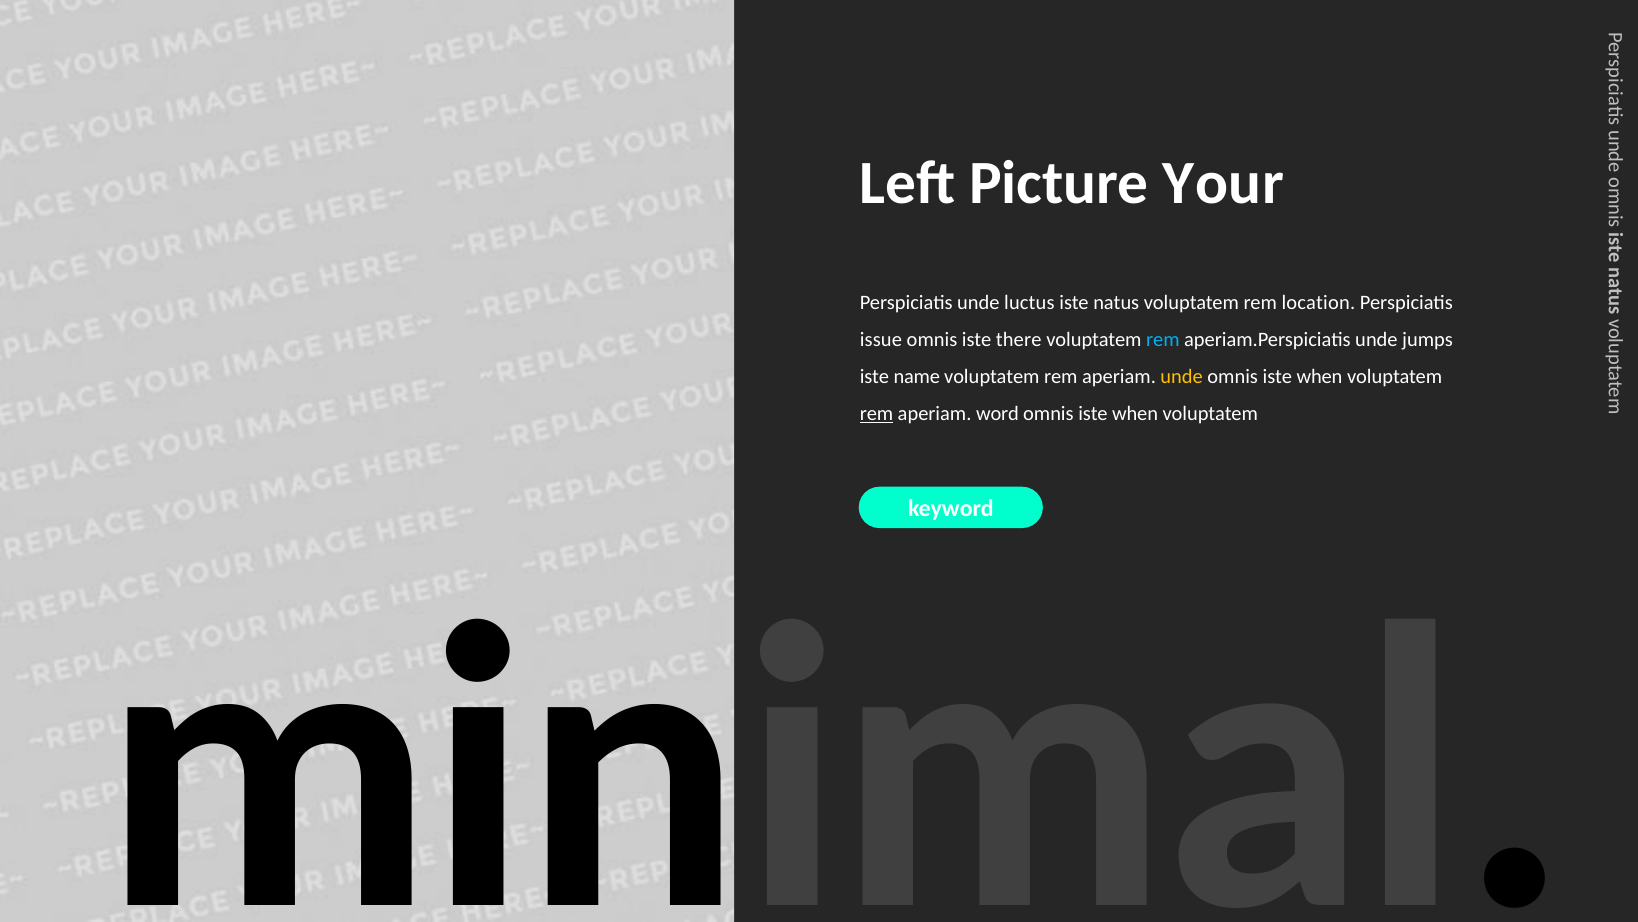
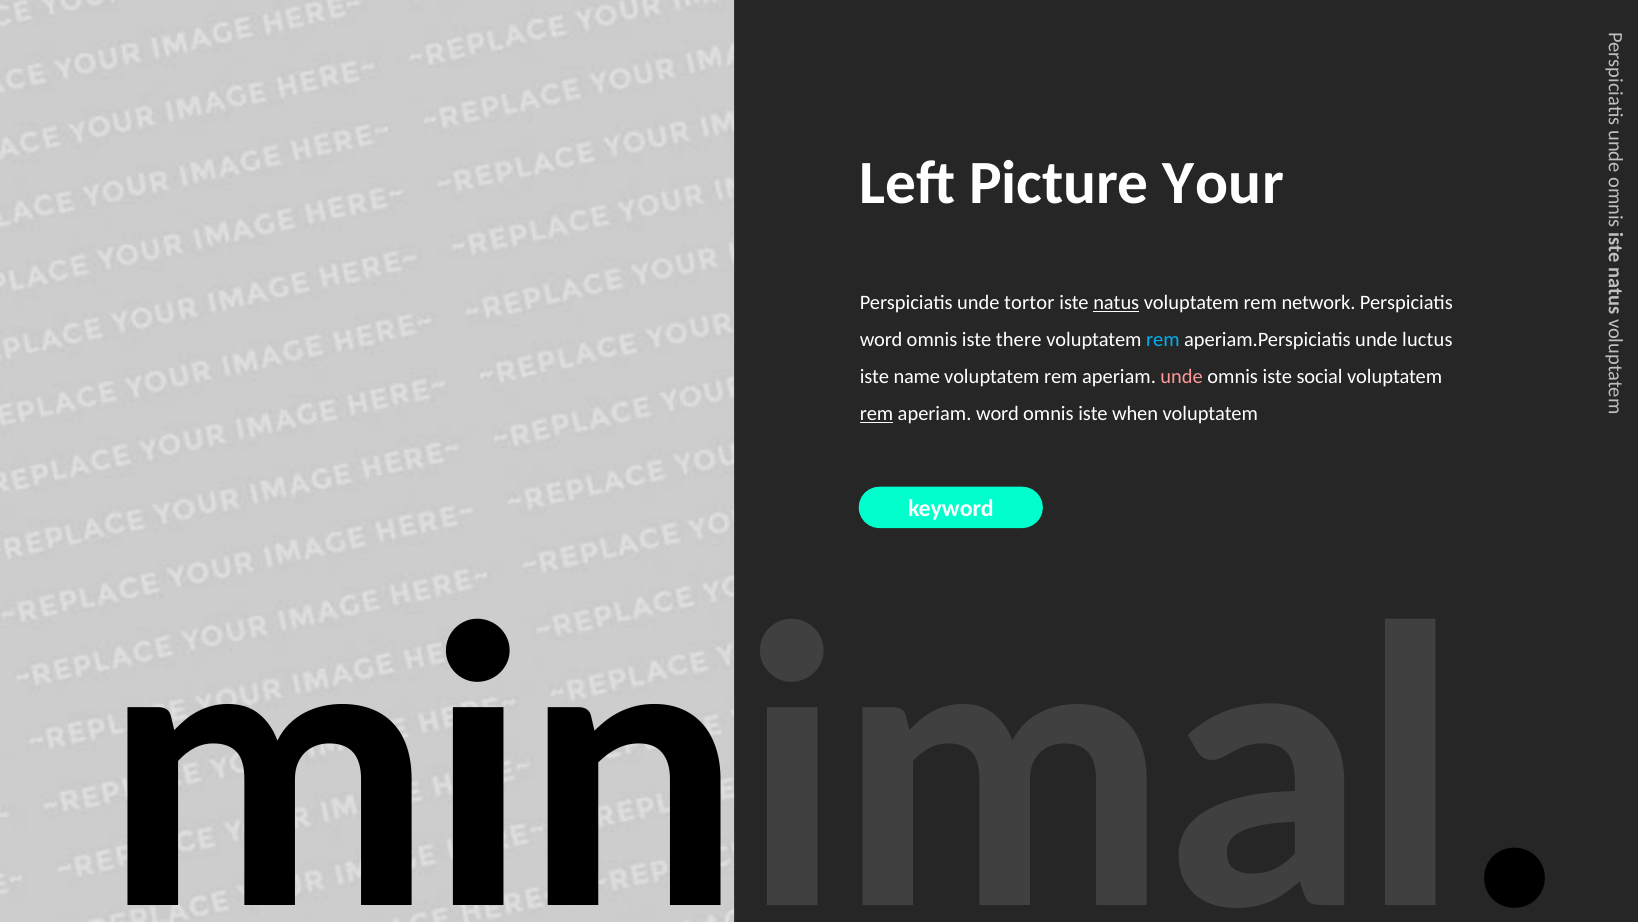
luctus: luctus -> tortor (1029, 303)
natus underline: none -> present (1116, 303)
location: location -> network (1318, 303)
issue: issue -> word (881, 340)
jumps: jumps -> luctus (1427, 340)
unde colour: yellow -> pink (1182, 377)
when: when -> social (1320, 377)
